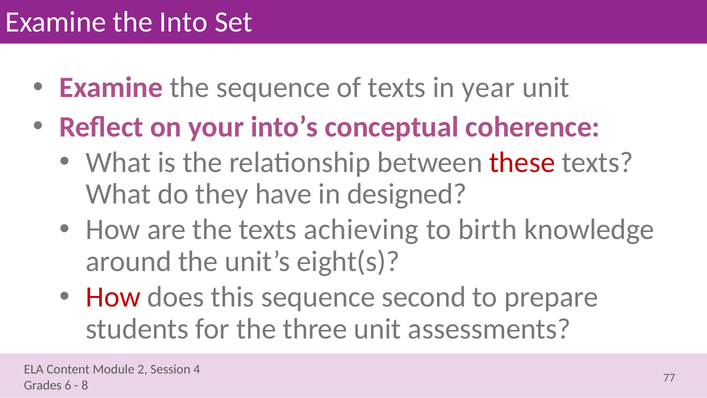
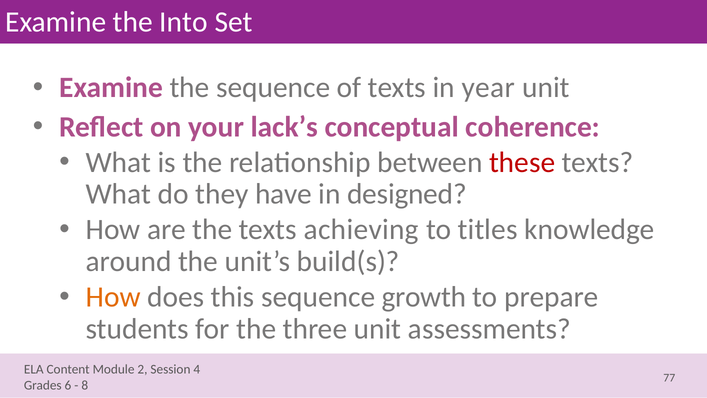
into’s: into’s -> lack’s (284, 127)
birth: birth -> titles (488, 230)
eight(s: eight(s -> build(s (348, 261)
How colour: red -> orange (113, 297)
second: second -> growth (424, 297)
